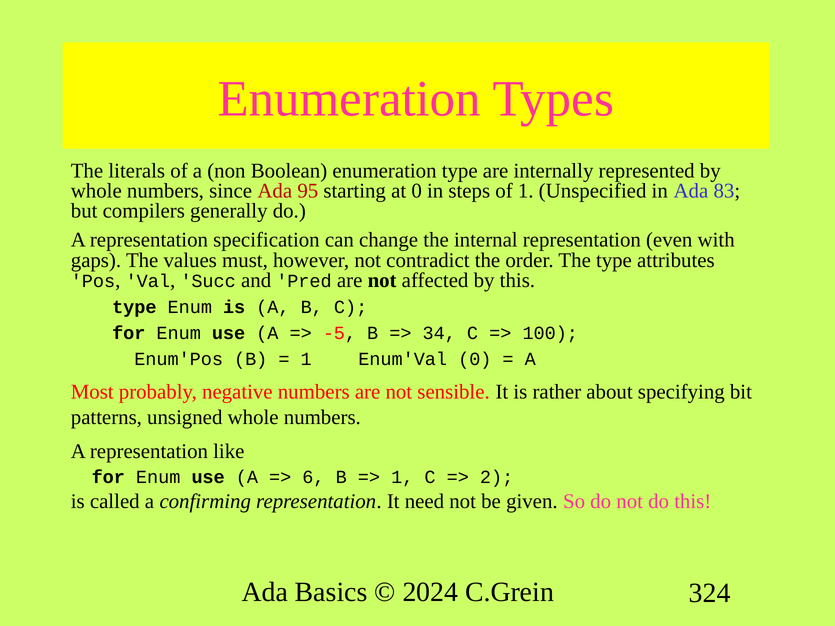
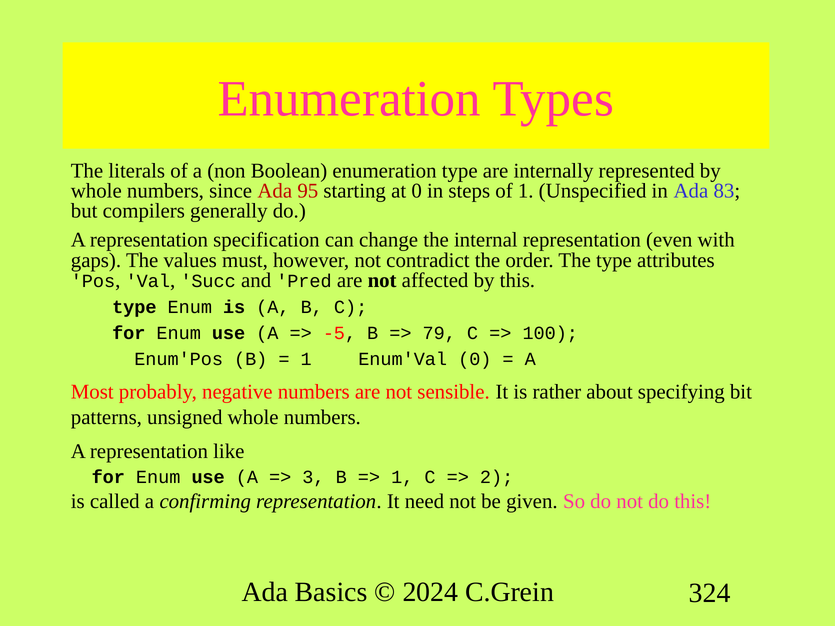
34: 34 -> 79 (439, 333)
6: 6 -> 3 (313, 477)
